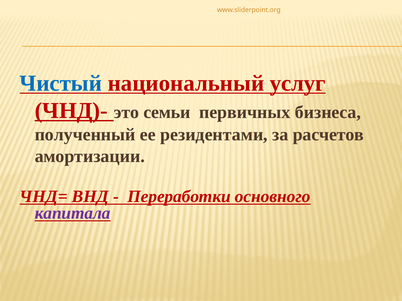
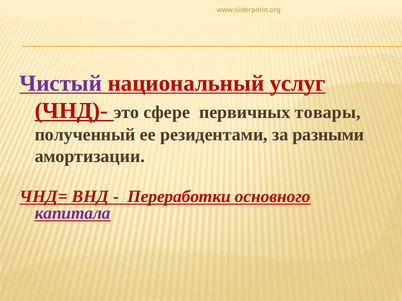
Чистый colour: blue -> purple (61, 83)
семьи: семьи -> сфере (167, 112)
бизнеса: бизнеса -> товары (328, 112)
расчетов: расчетов -> разными (328, 135)
